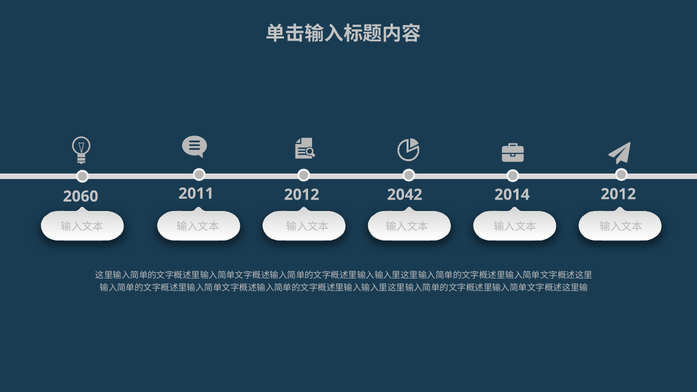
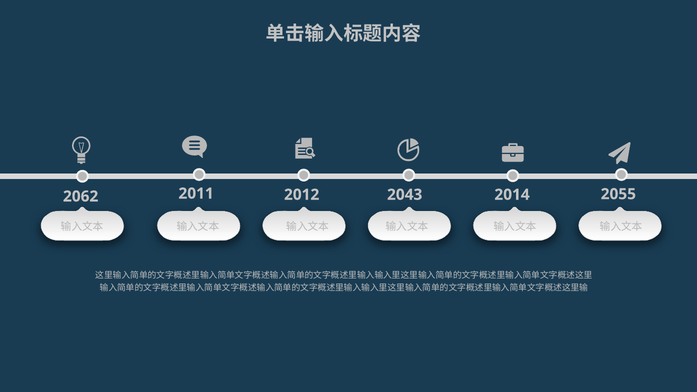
2060: 2060 -> 2062 (81, 196)
2042: 2042 -> 2043 (405, 195)
2014 2012: 2012 -> 2055 (618, 194)
